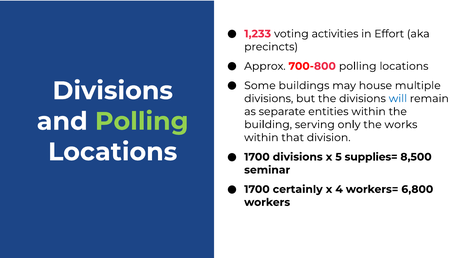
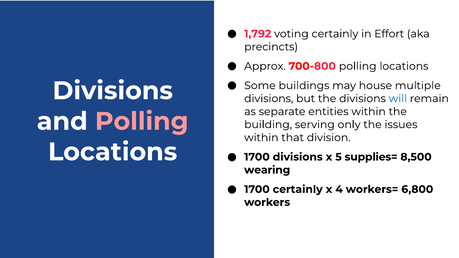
1,233: 1,233 -> 1,792 (258, 34)
voting activities: activities -> certainly (335, 34)
Polling colour: light green -> pink (142, 121)
works: works -> issues (401, 125)
seminar: seminar -> wearing (267, 170)
